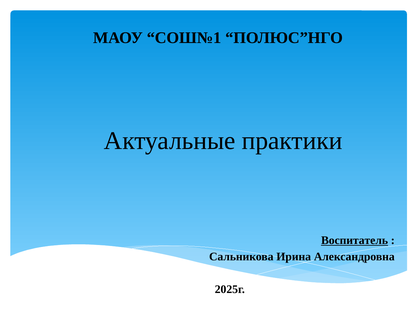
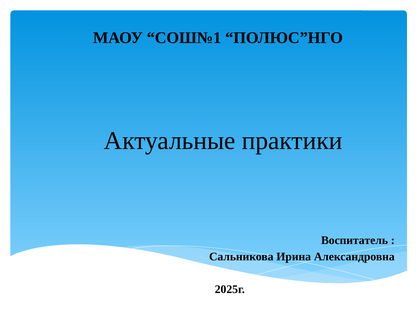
Воспитатель underline: present -> none (355, 240)
